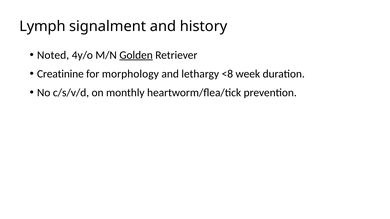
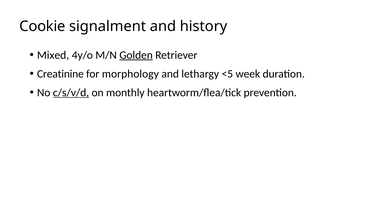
Lymph: Lymph -> Cookie (42, 26)
Noted: Noted -> Mixed (53, 55)
<8: <8 -> <5 (227, 74)
c/s/v/d underline: none -> present (71, 93)
